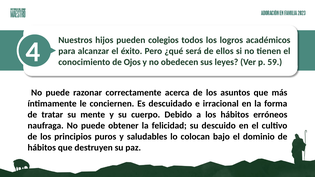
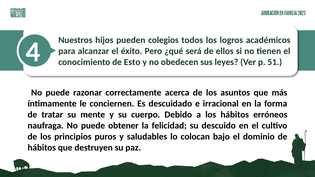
Ojos: Ojos -> Esto (132, 62)
59: 59 -> 51 (275, 62)
